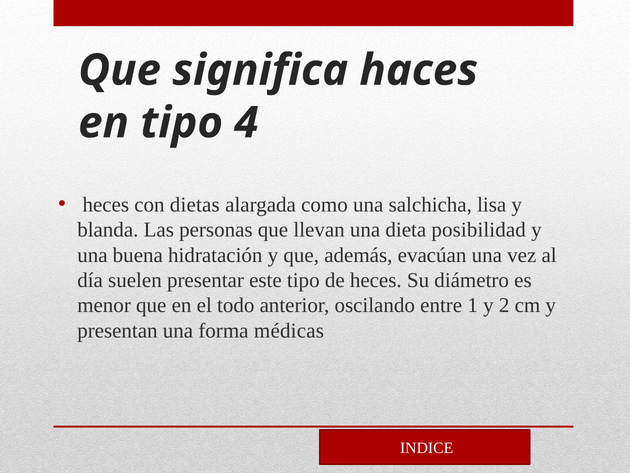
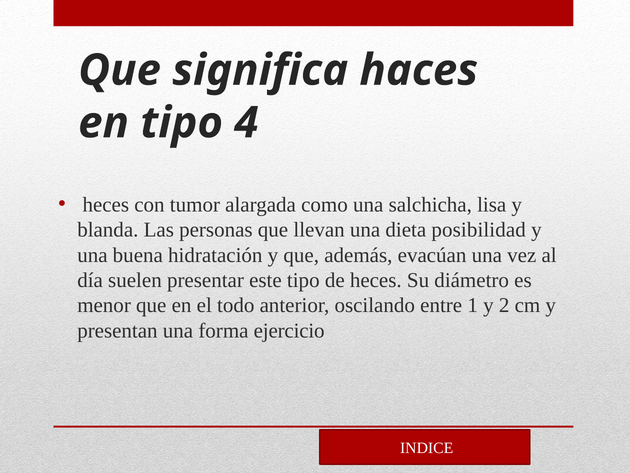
dietas: dietas -> tumor (195, 204)
médicas: médicas -> ejercicio (289, 330)
